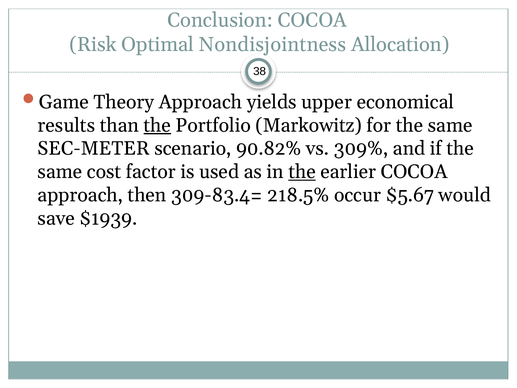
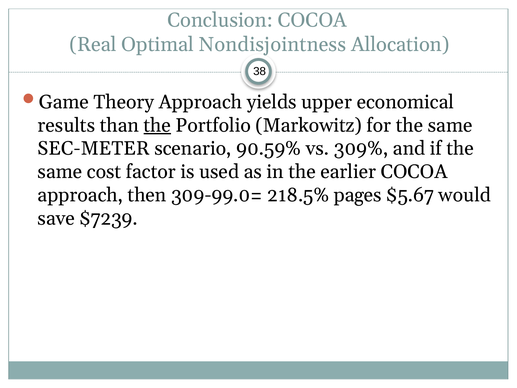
Risk: Risk -> Real (93, 44)
90.82%: 90.82% -> 90.59% (269, 148)
the underline: present -> none (302, 172)
309-83.4=: 309-83.4= -> 309-99.0= (217, 195)
occur: occur -> pages (358, 195)
$1939: $1939 -> $7239 (108, 218)
